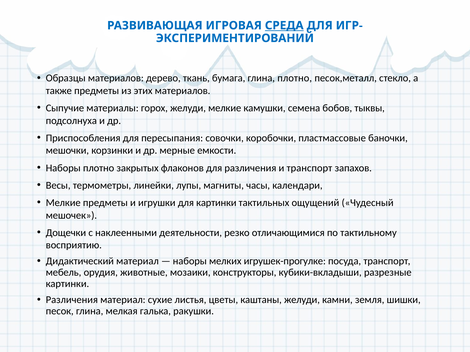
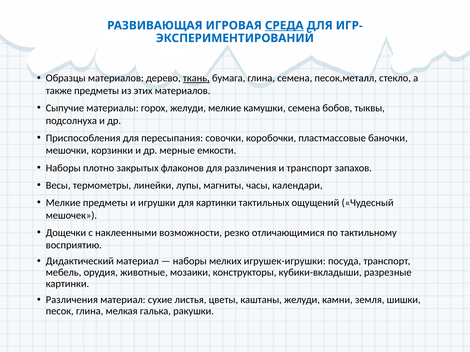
ткань underline: none -> present (196, 78)
глина плотно: плотно -> семена (295, 78)
деятельности: деятельности -> возможности (191, 233)
игрушек-прогулке: игрушек-прогулке -> игрушек-игрушки (285, 262)
